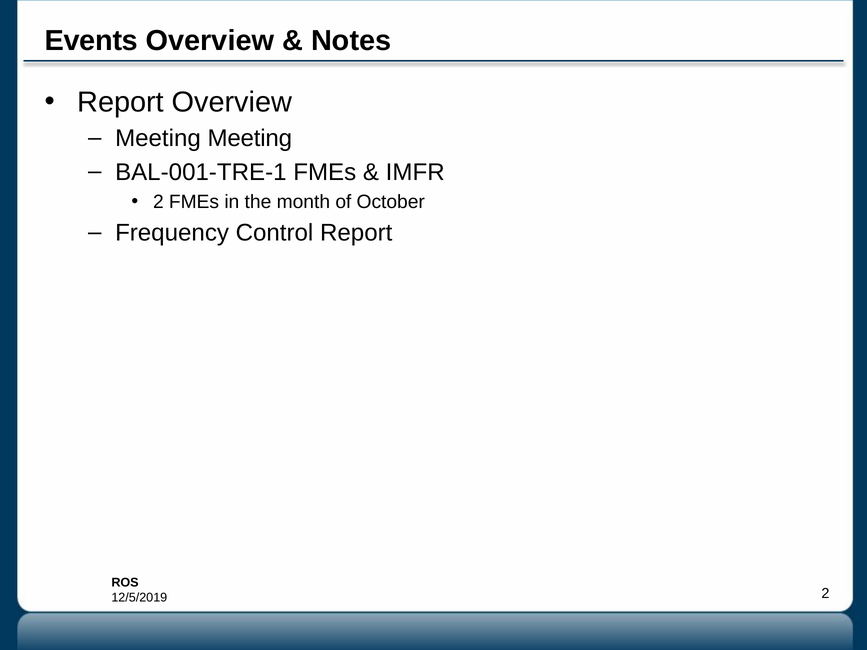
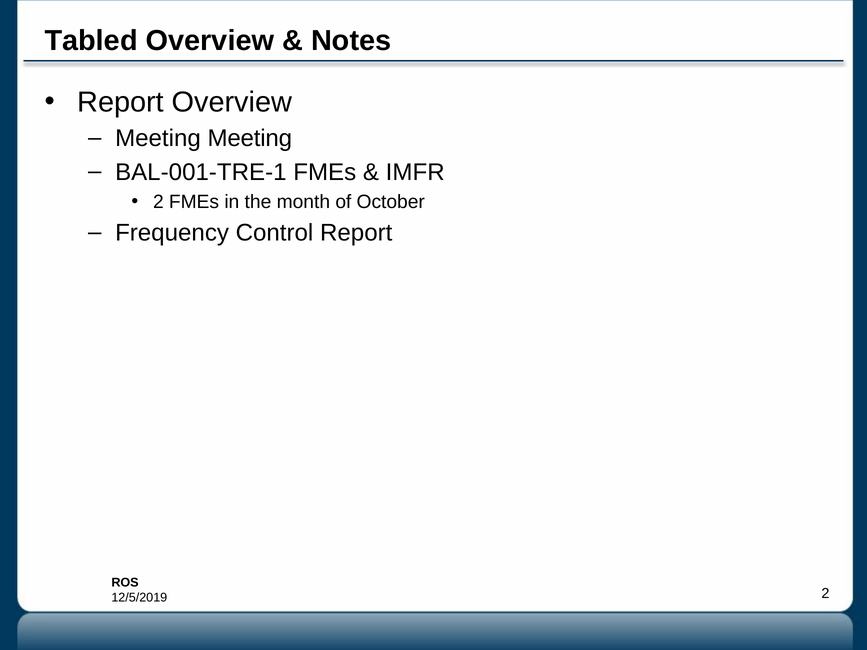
Events: Events -> Tabled (91, 41)
